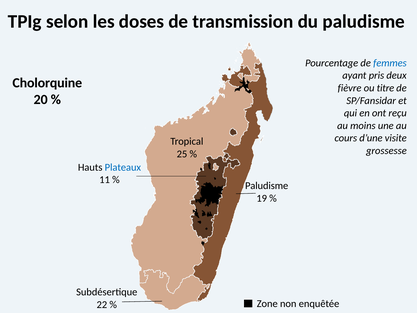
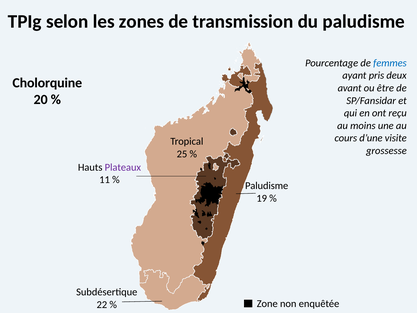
doses: doses -> zones (142, 22)
fièvre: fièvre -> avant (350, 88)
titre: titre -> être (385, 88)
Plateaux colour: blue -> purple (123, 167)
